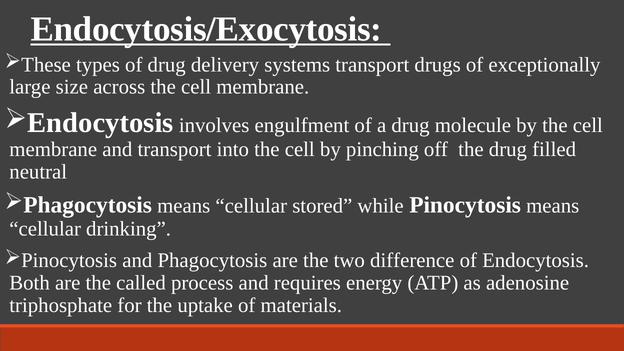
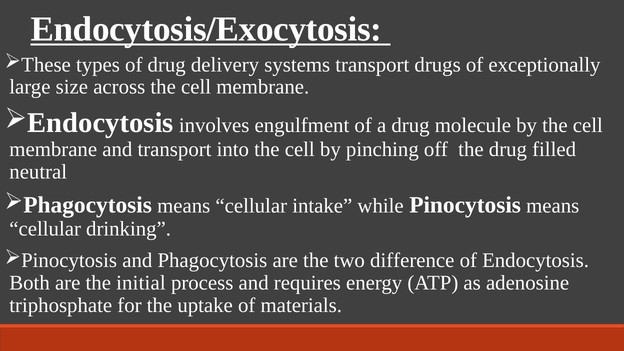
stored: stored -> intake (322, 206)
called: called -> initial (141, 283)
